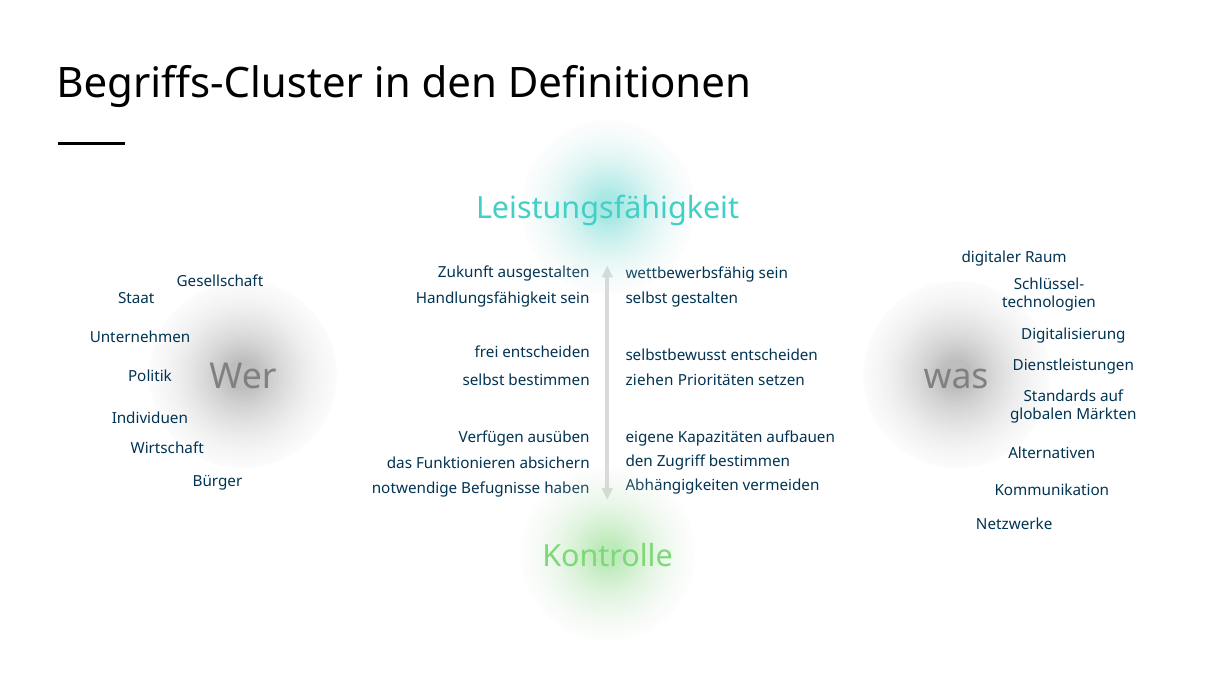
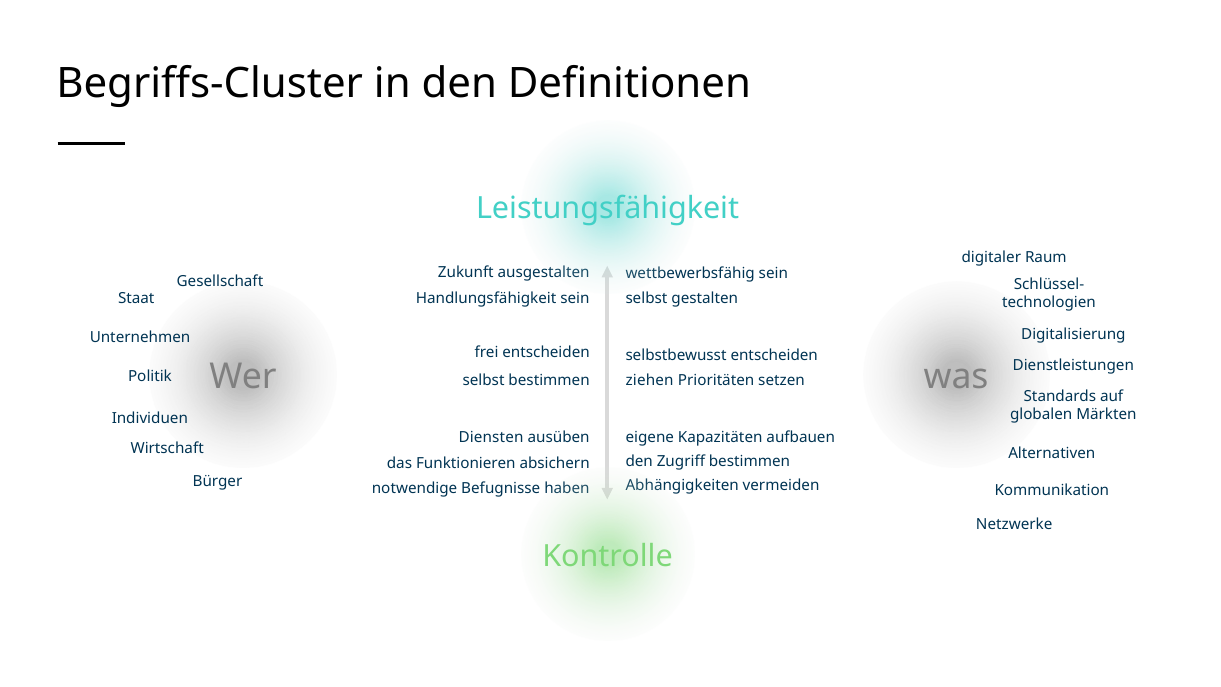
Verfügen: Verfügen -> Diensten (491, 438)
